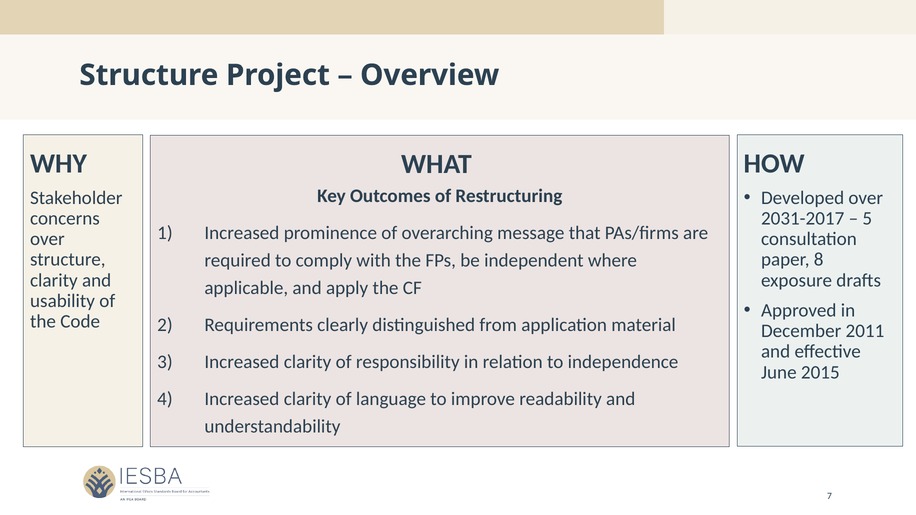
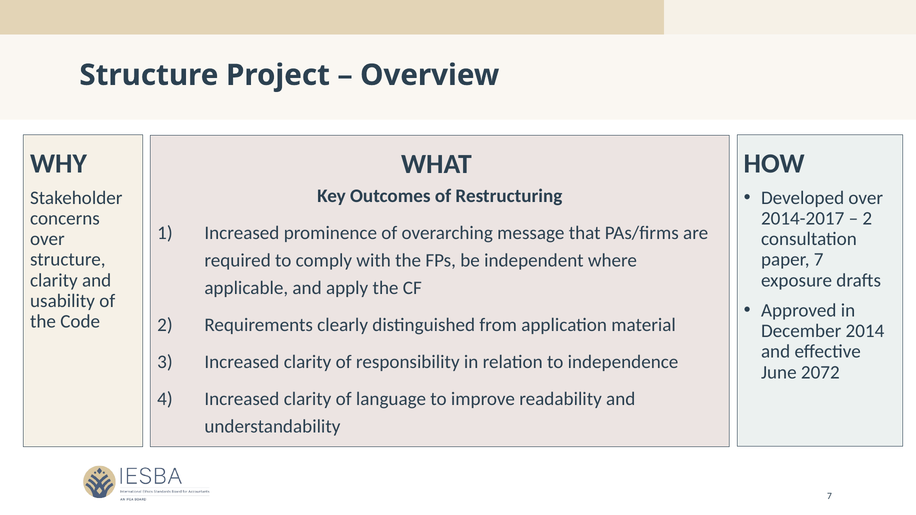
2031-2017: 2031-2017 -> 2014-2017 (803, 219)
5: 5 -> 2 (867, 219)
paper 8: 8 -> 7 (819, 260)
2011: 2011 -> 2014 (865, 331)
2015: 2015 -> 2072 (820, 372)
